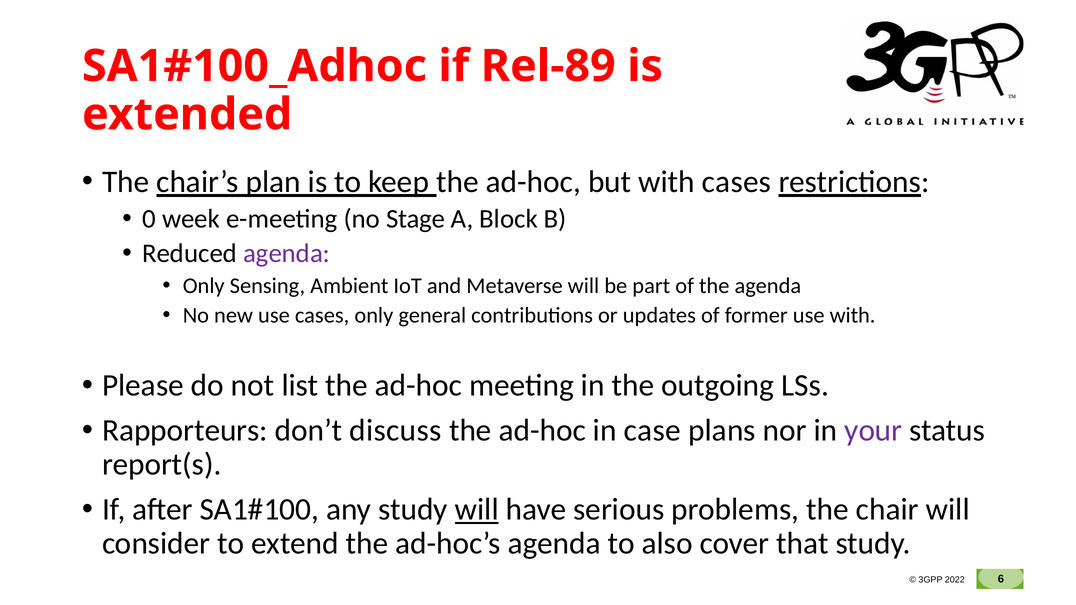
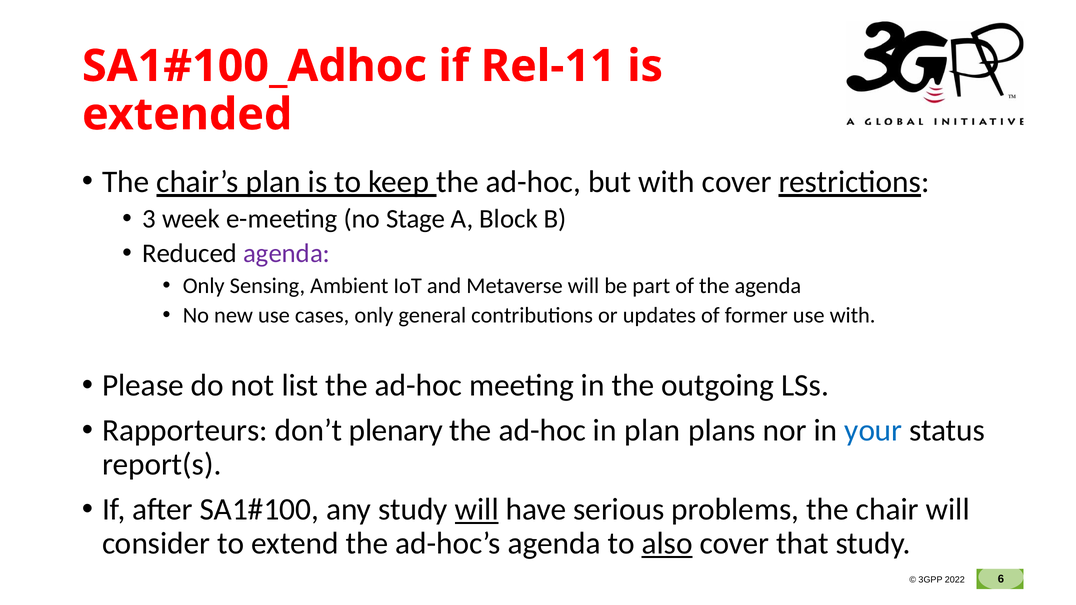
Rel-89: Rel-89 -> Rel-11 (548, 66)
with cases: cases -> cover (737, 182)
0: 0 -> 3 (149, 219)
discuss: discuss -> plenary (396, 431)
in case: case -> plan (652, 431)
your colour: purple -> blue (873, 431)
also underline: none -> present (667, 544)
